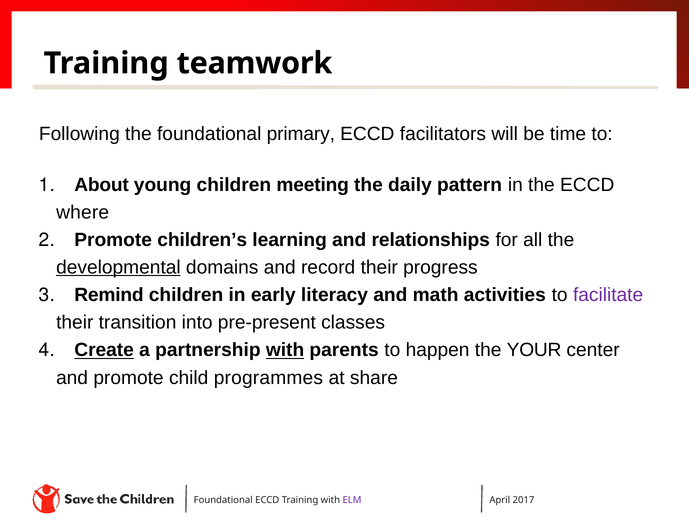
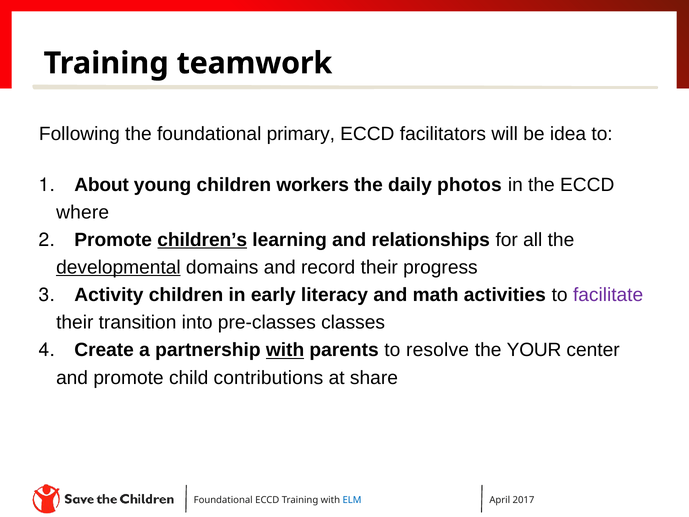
time: time -> idea (568, 134)
meeting: meeting -> workers (313, 185)
pattern: pattern -> photos (469, 185)
children’s underline: none -> present (202, 240)
Remind: Remind -> Activity (109, 295)
pre-present: pre-present -> pre-classes (267, 322)
Create underline: present -> none (104, 350)
happen: happen -> resolve (437, 350)
programmes: programmes -> contributions (268, 378)
ELM colour: purple -> blue (352, 500)
